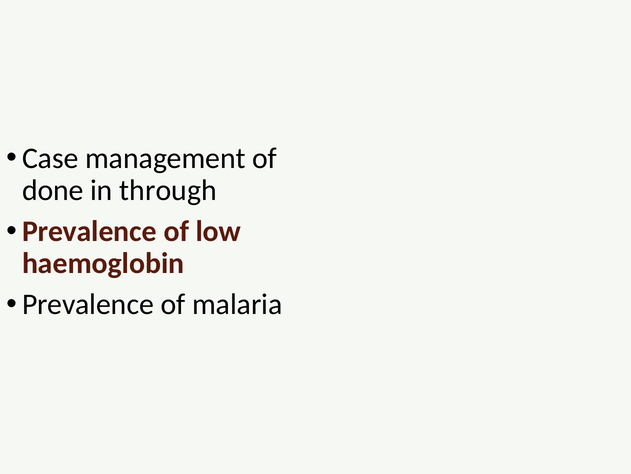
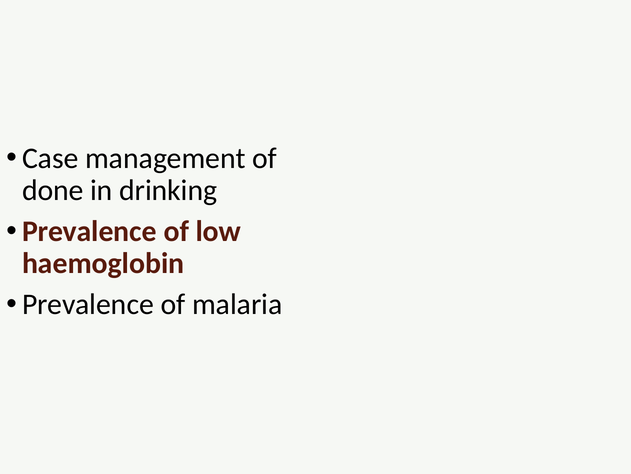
through: through -> drinking (168, 190)
